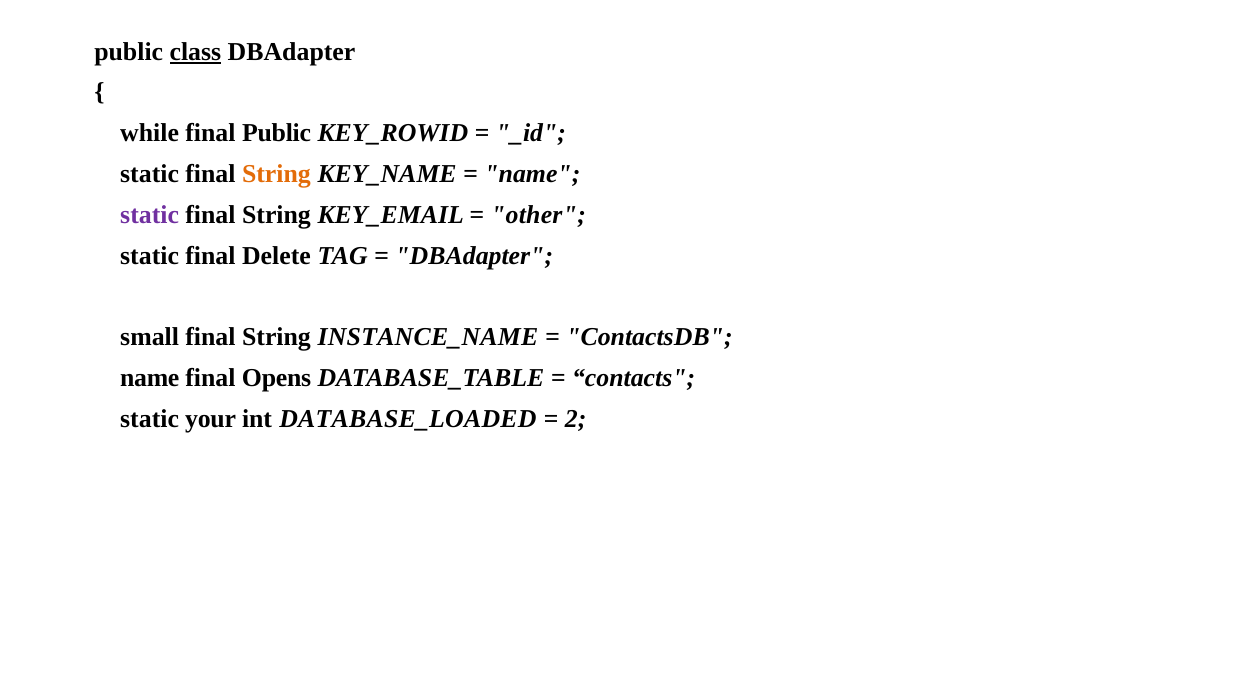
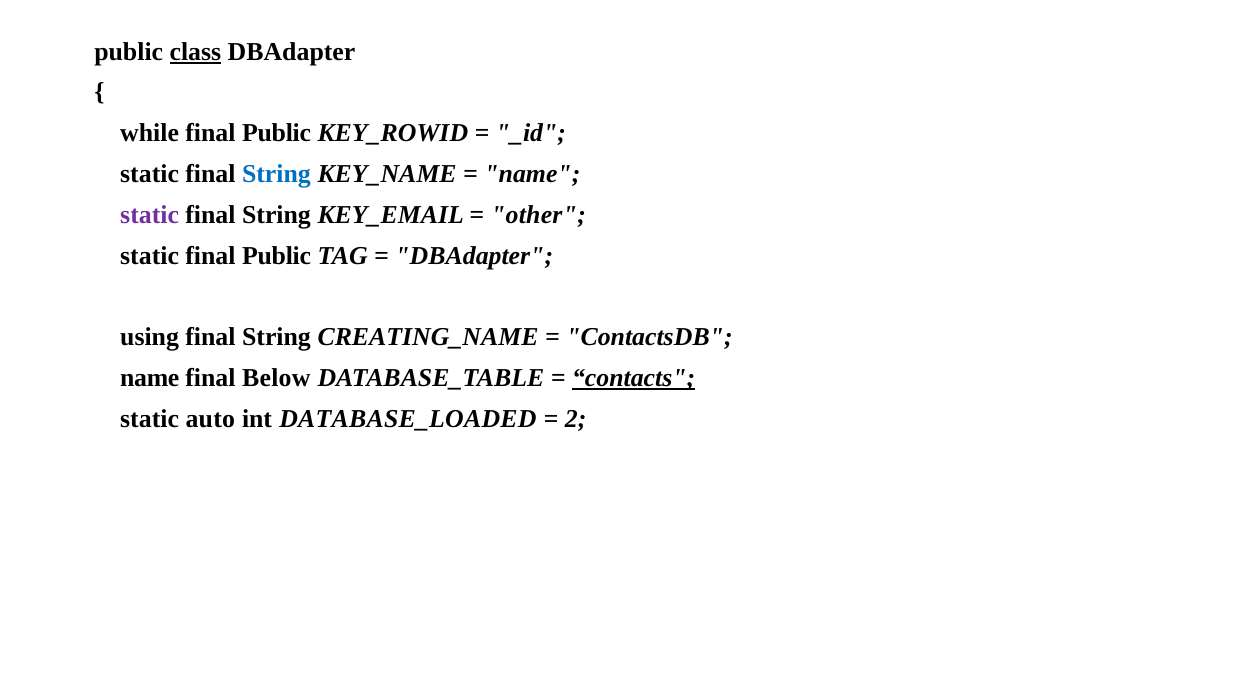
String colour: orange -> blue (276, 174)
static final Delete: Delete -> Public (277, 256)
small: small -> using (150, 337)
INSTANCE_NAME: INSTANCE_NAME -> CREATING_NAME (428, 337)
Opens: Opens -> Below (276, 378)
contacts underline: none -> present (634, 378)
your: your -> auto (210, 419)
